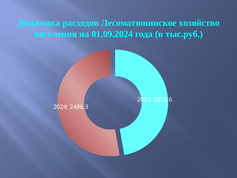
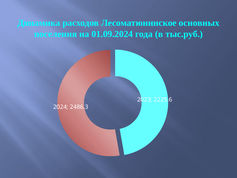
хозяйство: хозяйство -> основных (199, 23)
